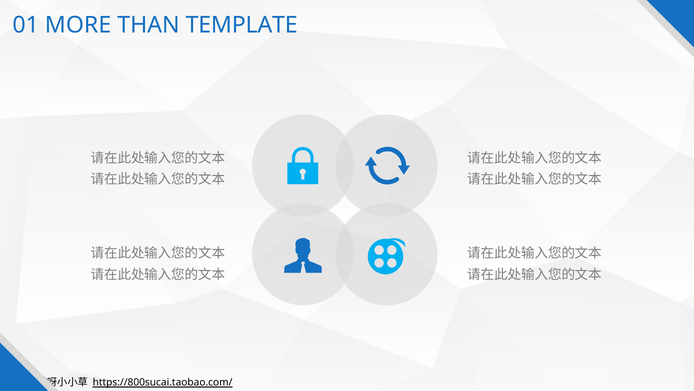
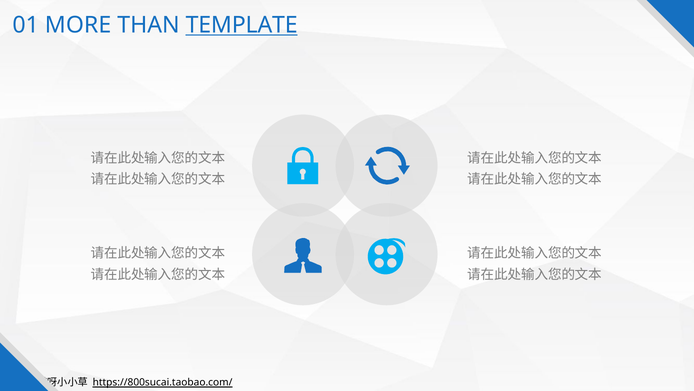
TEMPLATE underline: none -> present (242, 25)
